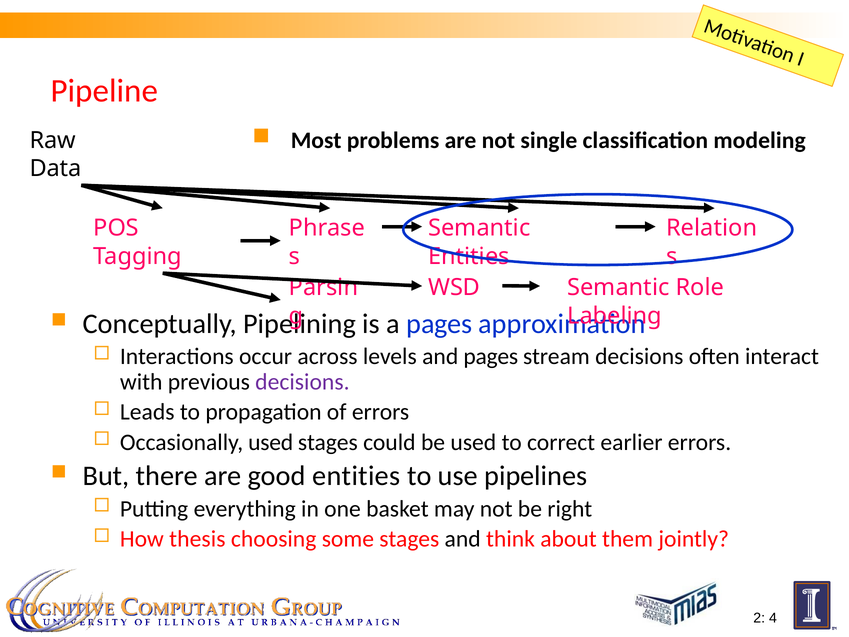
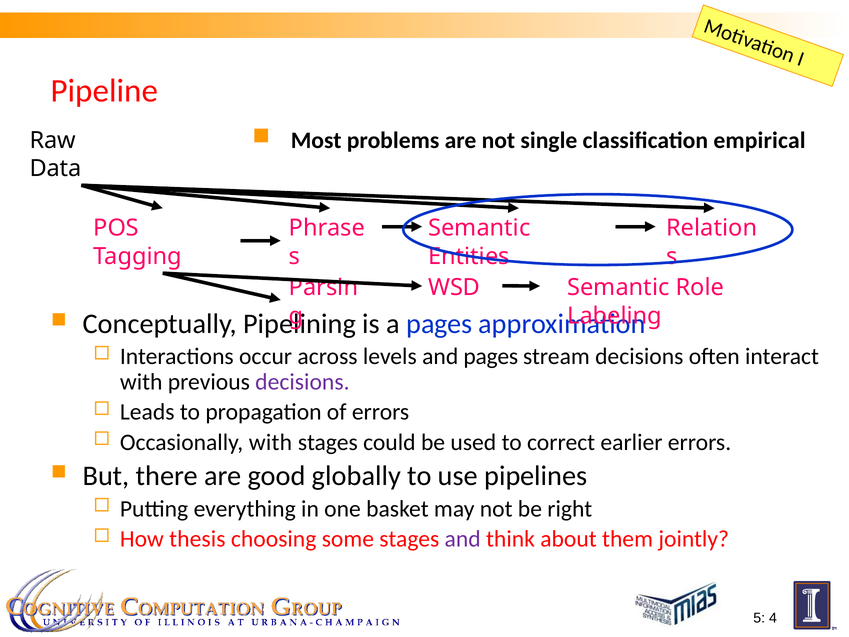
modeling: modeling -> empirical (760, 140)
Occasionally used: used -> with (270, 442)
good entities: entities -> globally (356, 476)
and colour: black -> purple (463, 539)
2: 2 -> 5 (759, 618)
